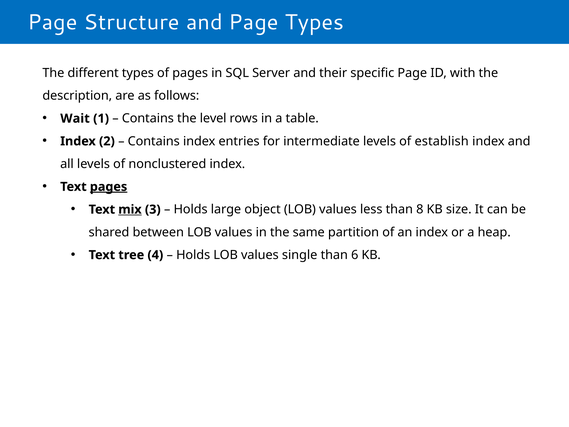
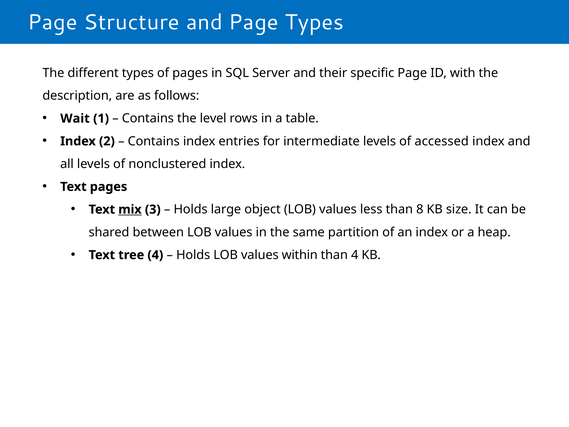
establish: establish -> accessed (442, 141)
pages underline: present -> none (109, 187)
single: single -> within (300, 255)
than 6: 6 -> 4 (355, 255)
